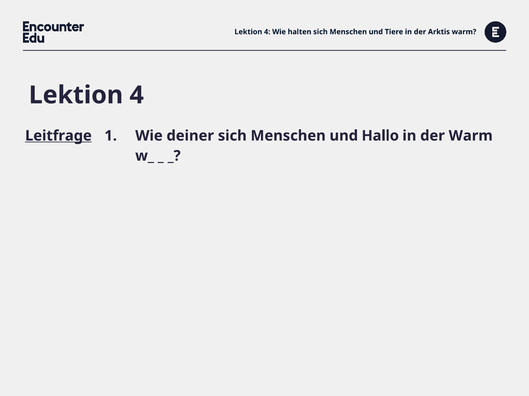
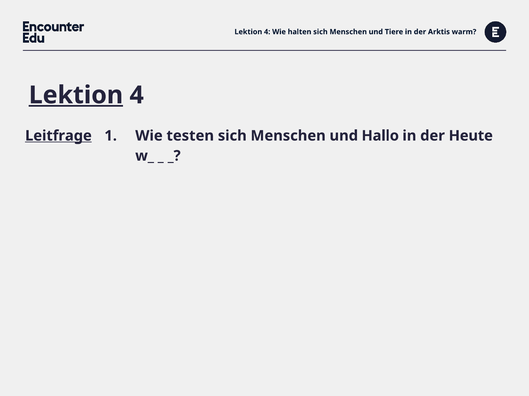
Lektion underline: none -> present (76, 95)
deiner: deiner -> testen (190, 136)
der Warm: Warm -> Heute (471, 136)
